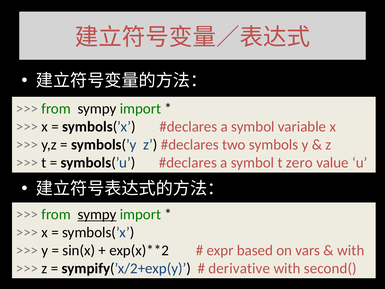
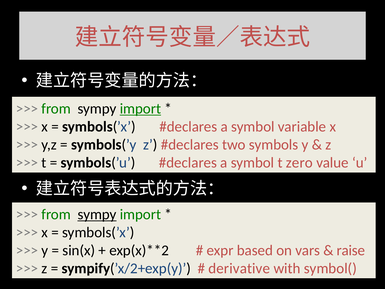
import underline: none -> present (140, 109)
with: with -> raise (351, 250)
second(: second( -> symbol( (330, 268)
